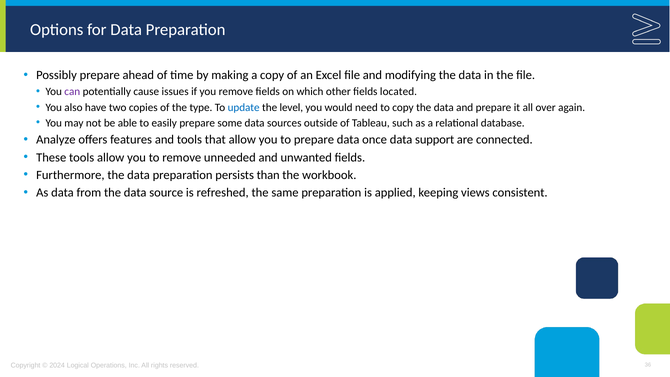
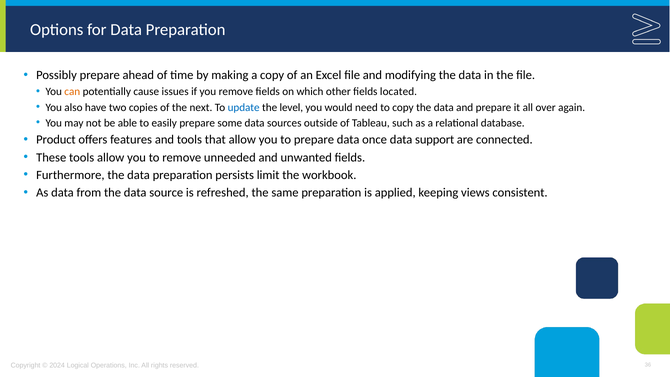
can colour: purple -> orange (72, 92)
type: type -> next (201, 107)
Analyze: Analyze -> Product (56, 140)
than: than -> limit (268, 175)
